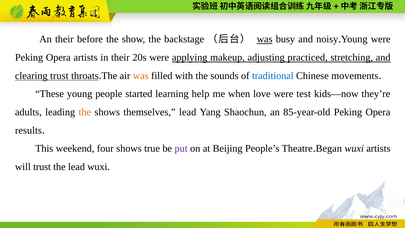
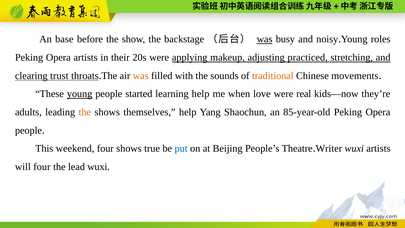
An their: their -> base (64, 39)
Young were: were -> roles (381, 39)
traditional colour: blue -> orange (273, 76)
young underline: none -> present (80, 94)
test: test -> real (304, 94)
themselves lead: lead -> help (188, 112)
results: results -> people (28, 130)
put colour: purple -> blue (181, 149)
Began: Began -> Writer (329, 149)
will trust: trust -> four (42, 167)
